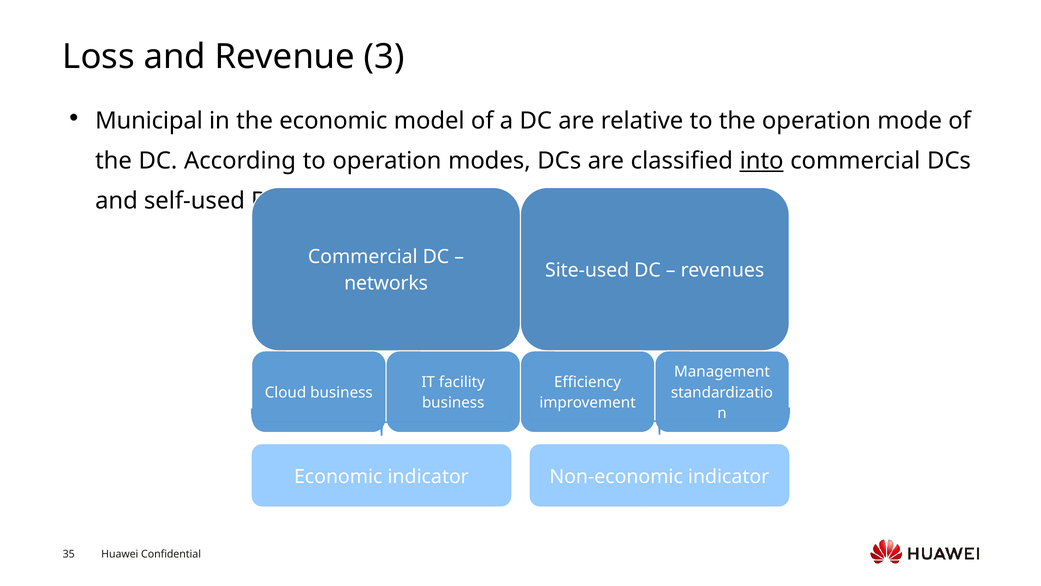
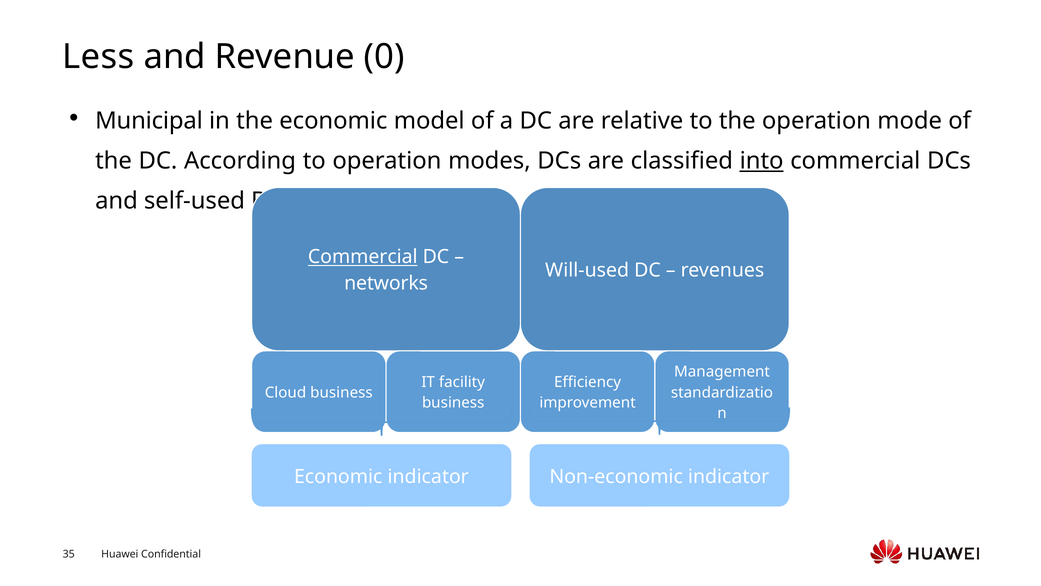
Loss: Loss -> Less (98, 57)
3: 3 -> 0 (384, 57)
Commercial underline: none -> present (363, 257)
Site-used: Site-used -> Will-used (587, 270)
